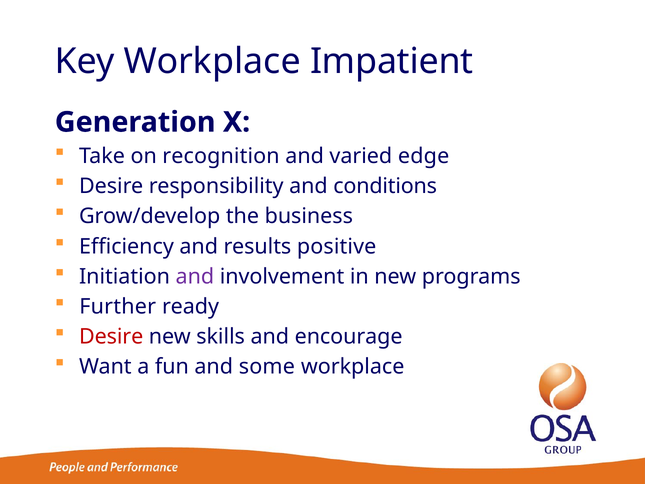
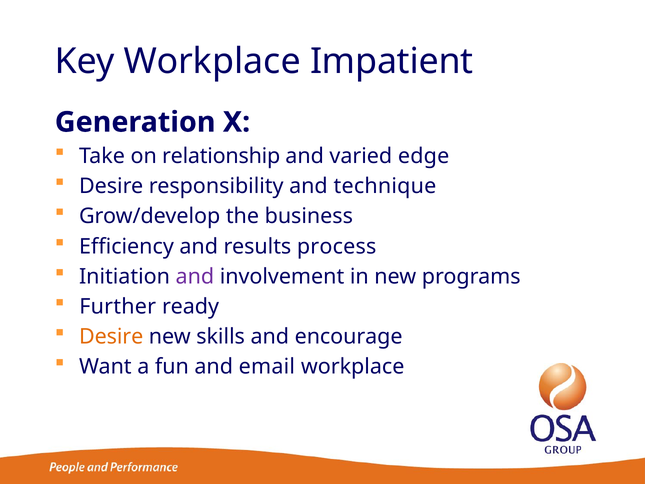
recognition: recognition -> relationship (221, 156)
conditions: conditions -> technique (385, 186)
positive: positive -> process (337, 246)
Desire colour: red -> orange (111, 337)
some: some -> email (267, 367)
